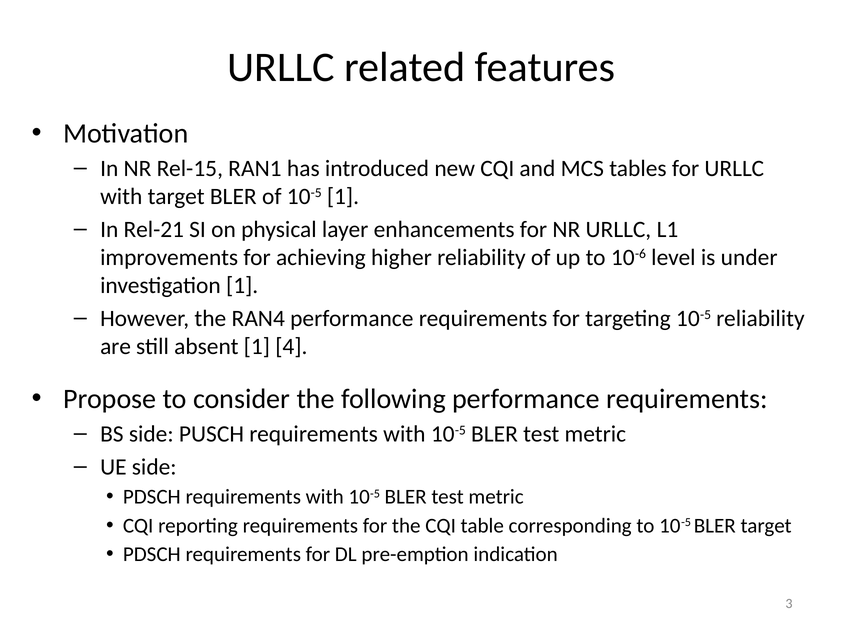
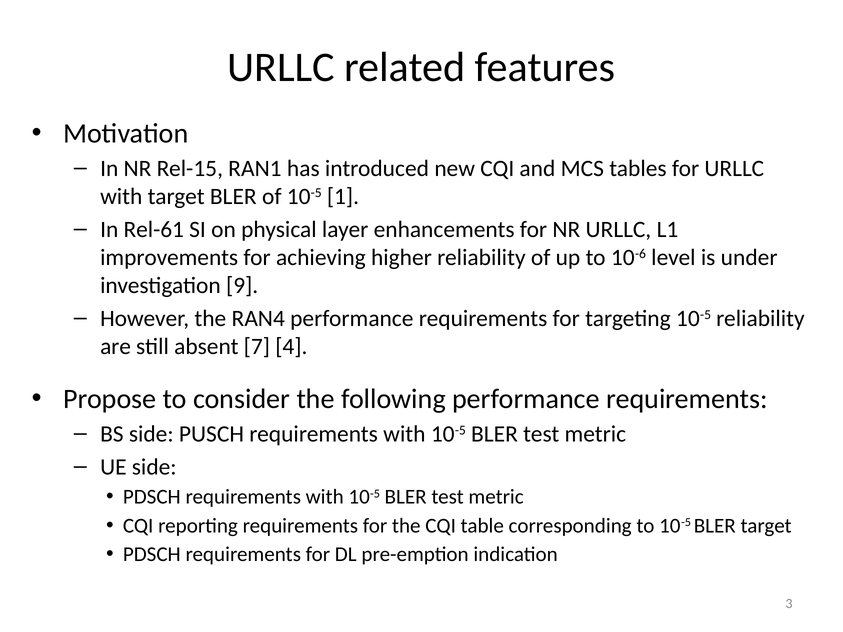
Rel-21: Rel-21 -> Rel-61 (154, 230)
investigation 1: 1 -> 9 (242, 286)
absent 1: 1 -> 7 (257, 347)
